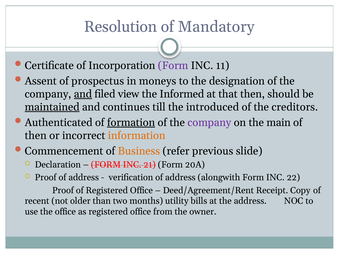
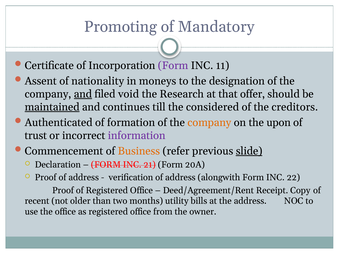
Resolution: Resolution -> Promoting (121, 27)
prospectus: prospectus -> nationality (98, 81)
view: view -> void (129, 94)
Informed: Informed -> Research (182, 94)
that then: then -> offer (253, 94)
introduced: introduced -> considered (212, 107)
formation underline: present -> none (131, 123)
company colour: purple -> orange (209, 123)
main: main -> upon (279, 123)
then: then -> trust (36, 136)
information colour: orange -> purple (137, 136)
slide underline: none -> present (249, 151)
